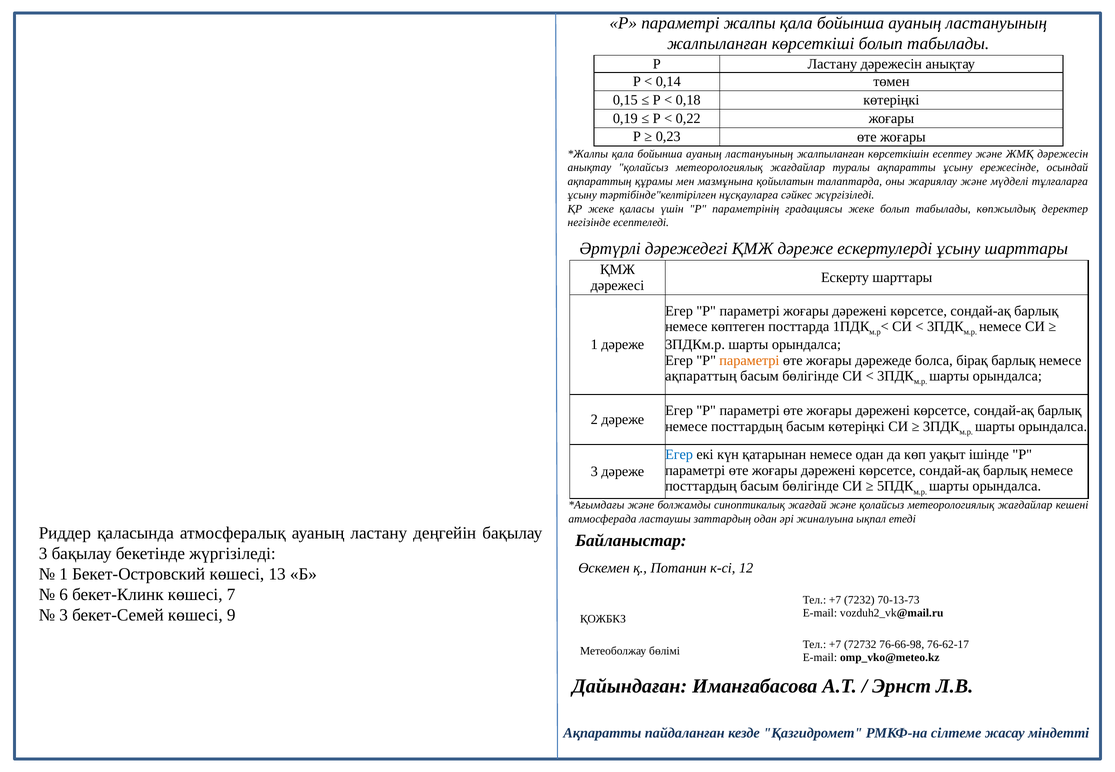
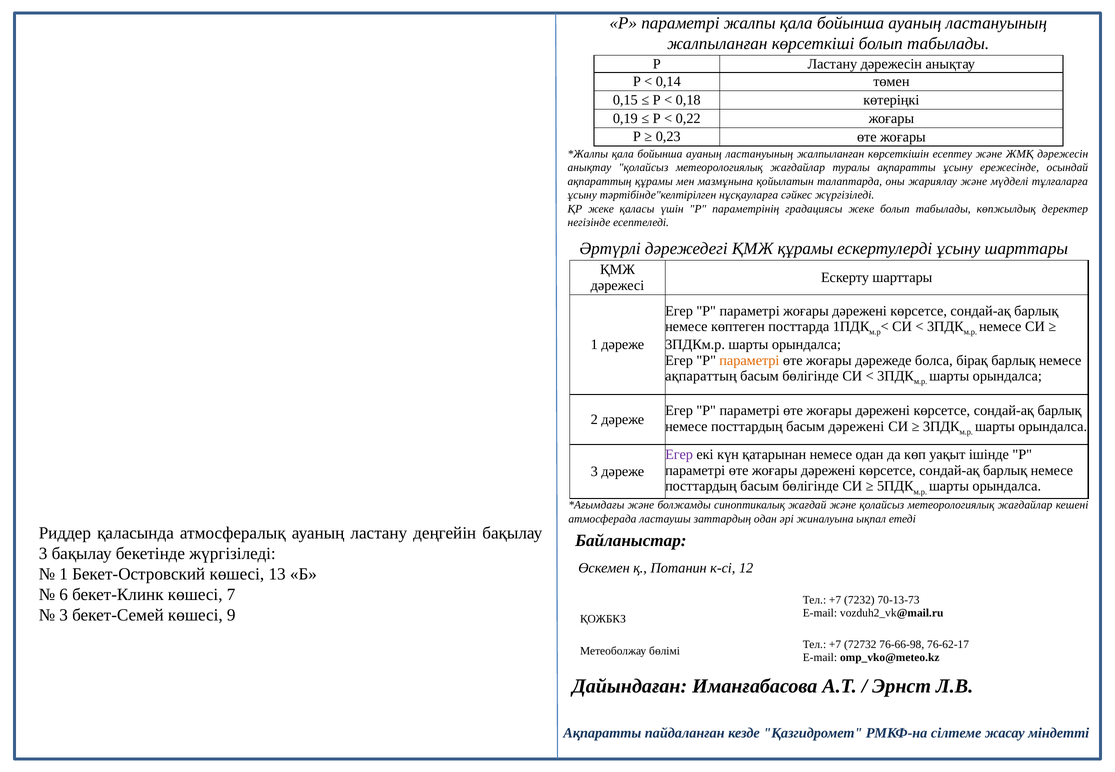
ҚМЖ дәреже: дәреже -> құрамы (805, 248)
басым көтеріңкі: көтеріңкі -> дәрежені (856, 426)
Егер colour: blue -> purple (679, 455)
